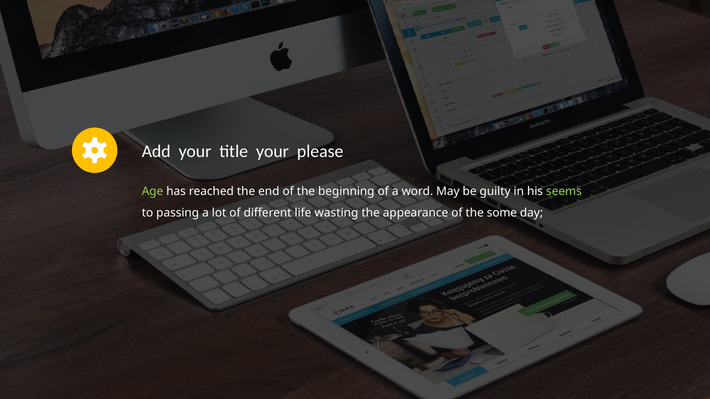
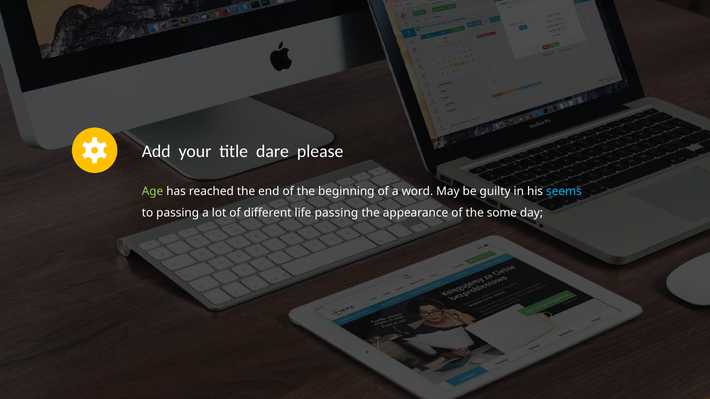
title your: your -> dare (272, 151)
seems colour: light green -> light blue (564, 192)
life wasting: wasting -> passing (336, 213)
